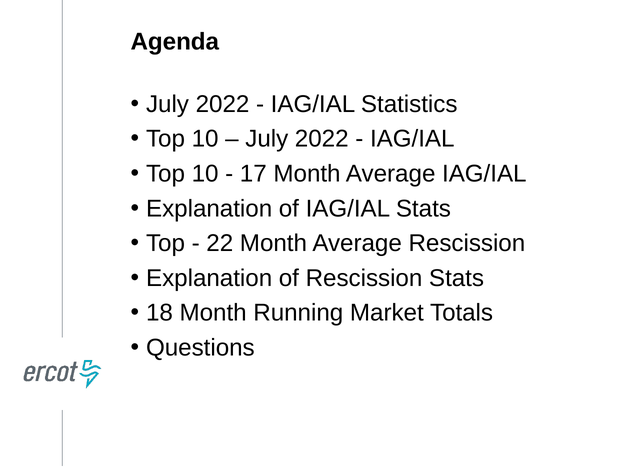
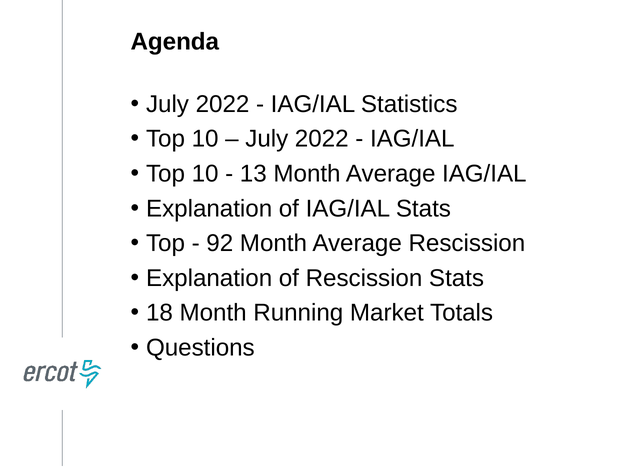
17: 17 -> 13 (253, 174)
22: 22 -> 92 (220, 243)
